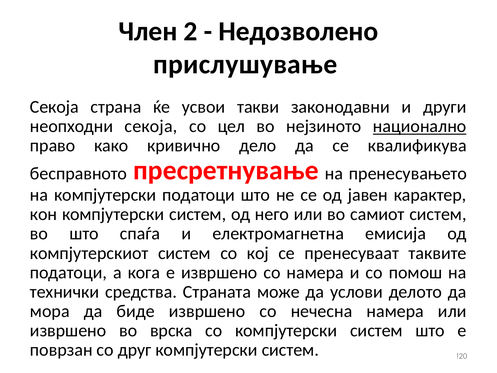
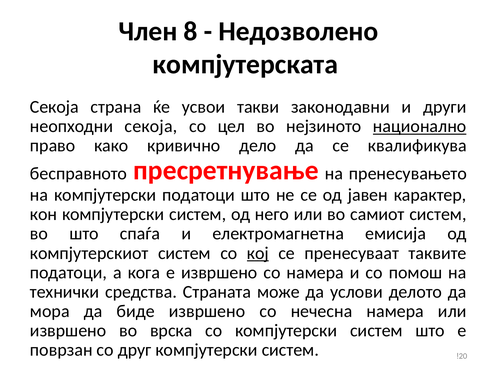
2: 2 -> 8 (191, 31)
прислушување: прислушување -> компјутерската (245, 64)
кој underline: none -> present (258, 253)
